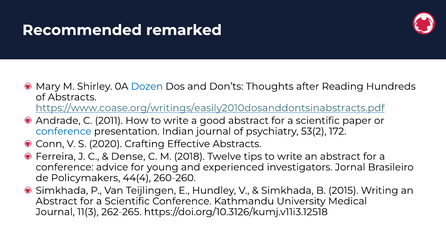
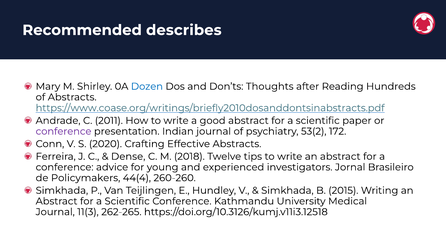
remarked: remarked -> describes (184, 30)
https://www.coase.org/writings/easily2010dosanddontsinabstracts.pdf: https://www.coase.org/writings/easily2010dosanddontsinabstracts.pdf -> https://www.coase.org/writings/briefly2010dosanddontsinabstracts.pdf (210, 108)
conference colour: blue -> purple (64, 131)
